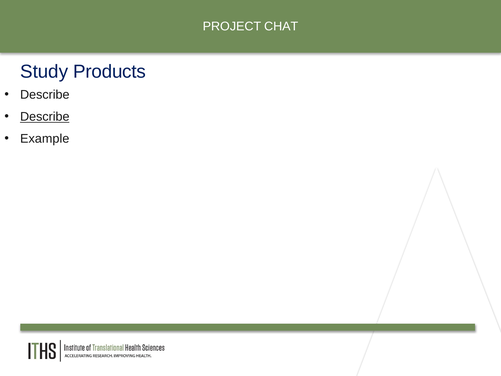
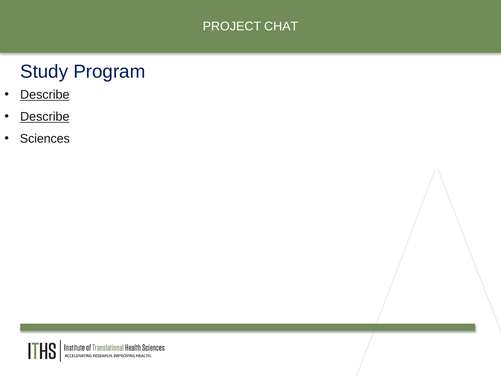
Products: Products -> Program (109, 72)
Describe underline: none -> present (45, 95)
Example: Example -> Sciences (45, 139)
